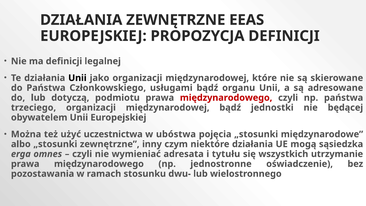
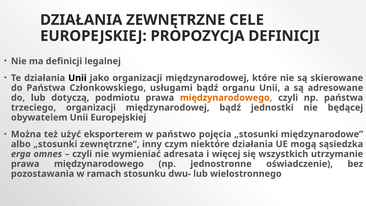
EEAS: EEAS -> CELE (247, 20)
międzynarodowego colour: red -> orange (226, 98)
uczestnictwa: uczestnictwa -> eksporterem (113, 134)
ubóstwa: ubóstwa -> państwo (176, 134)
tytułu: tytułu -> więcej (226, 154)
